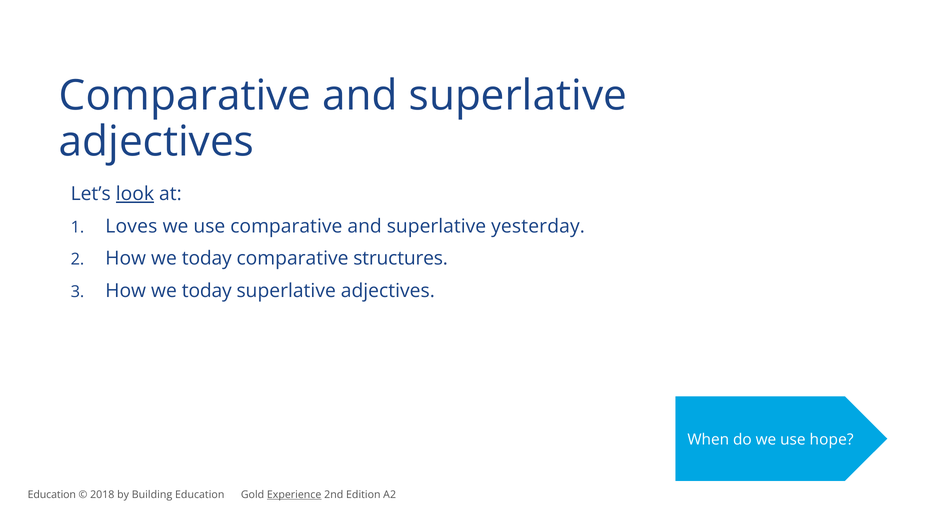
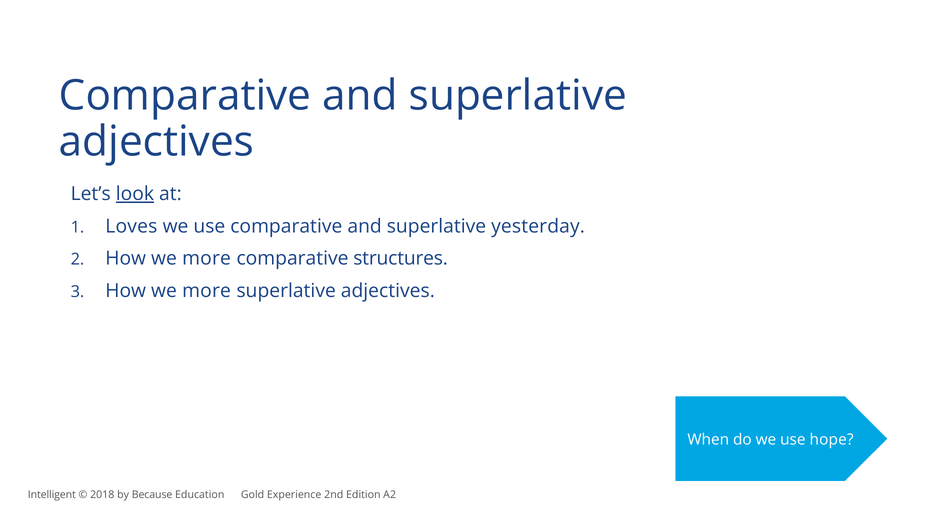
today: today -> more (207, 259)
today: today -> more (207, 291)
Education: Education -> Intelligent (52, 495)
Building: Building -> Because (152, 495)
Experience underline: present -> none (294, 495)
